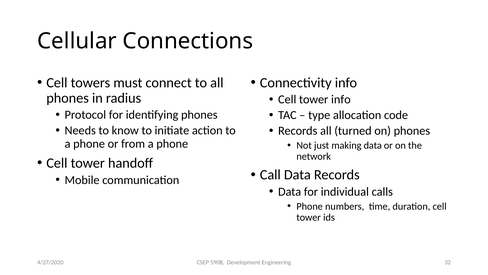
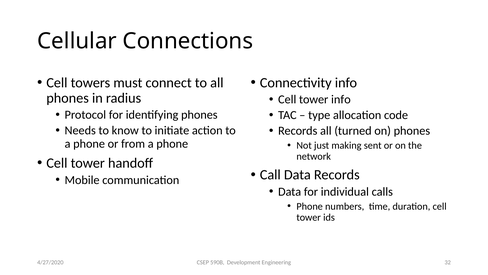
making data: data -> sent (373, 145)
